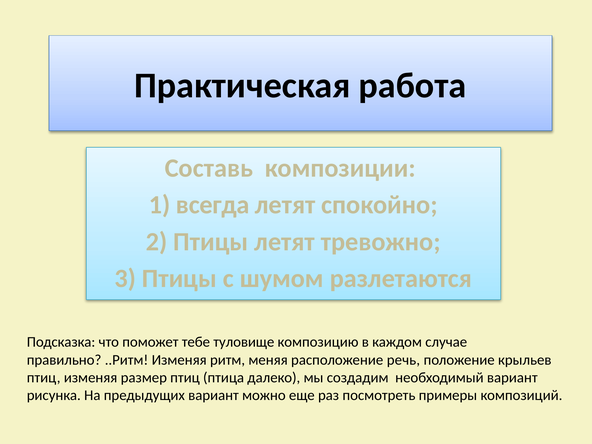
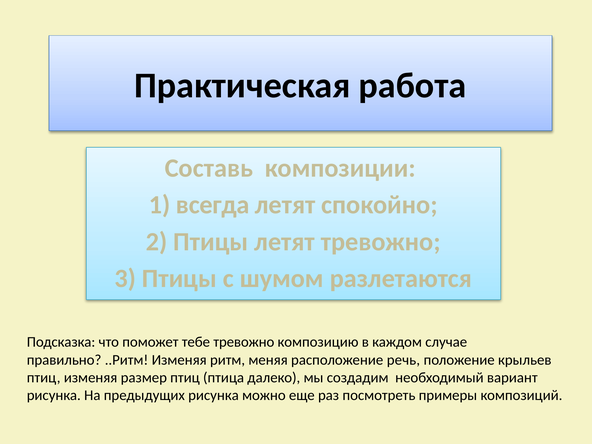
тебе туловище: туловище -> тревожно (244, 342)
предыдущих вариант: вариант -> рисунка (213, 395)
